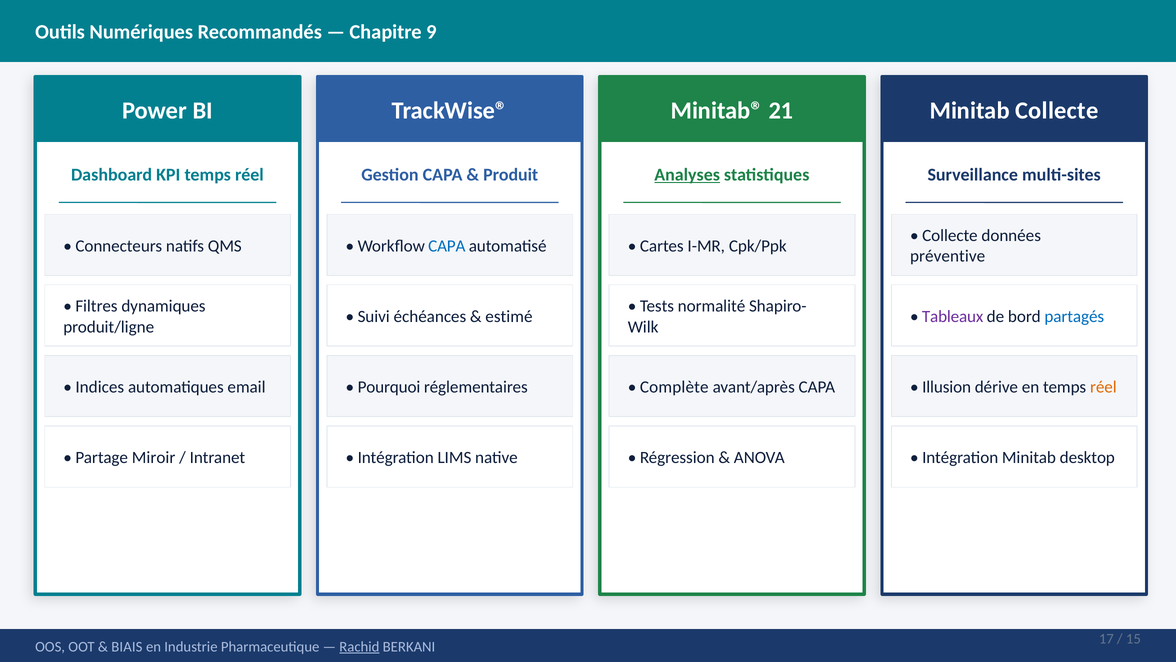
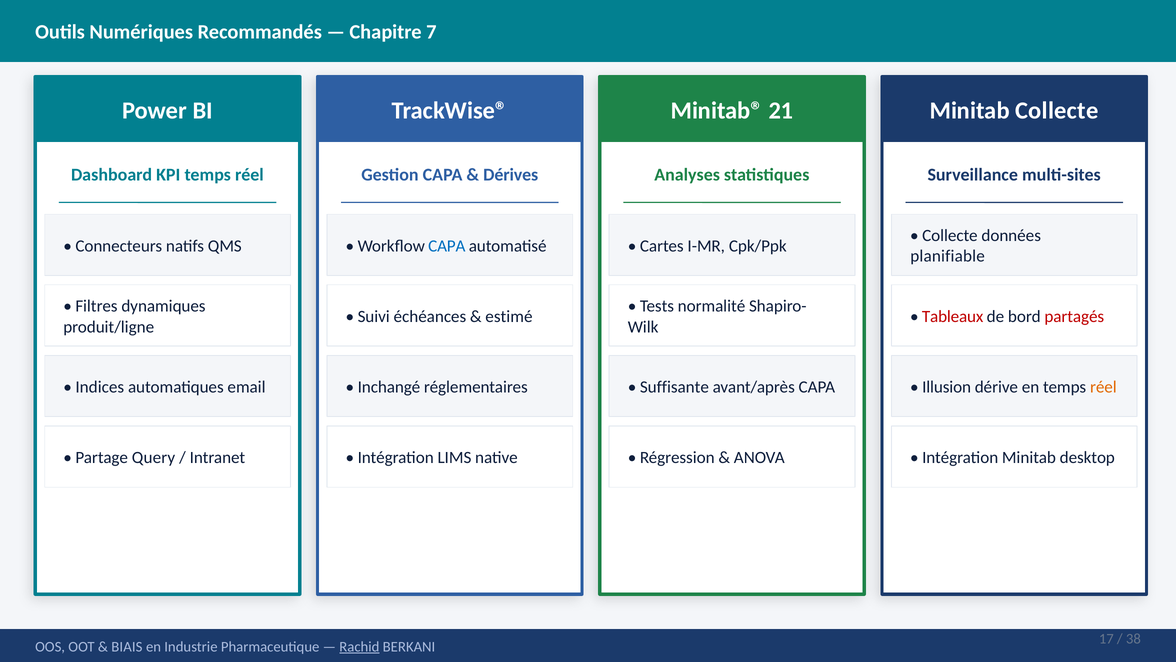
9: 9 -> 7 (431, 32)
Produit: Produit -> Dérives (511, 175)
Analyses underline: present -> none (687, 175)
préventive: préventive -> planifiable (948, 256)
Tableaux colour: purple -> red (953, 316)
partagés colour: blue -> red (1074, 316)
Pourquoi: Pourquoi -> Inchangé (389, 387)
Complète: Complète -> Suffisante (674, 387)
Miroir: Miroir -> Query (154, 457)
15: 15 -> 38 (1133, 638)
